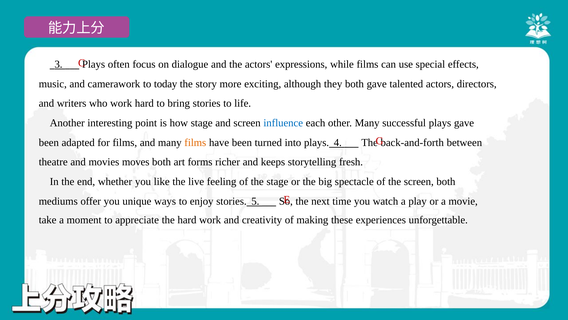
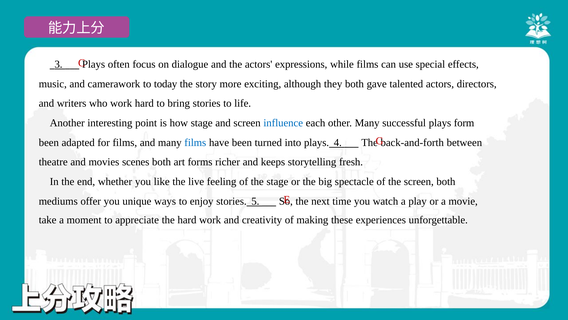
plays gave: gave -> form (464, 123)
films colour: orange -> blue (195, 142)
moves: moves -> scenes (136, 162)
